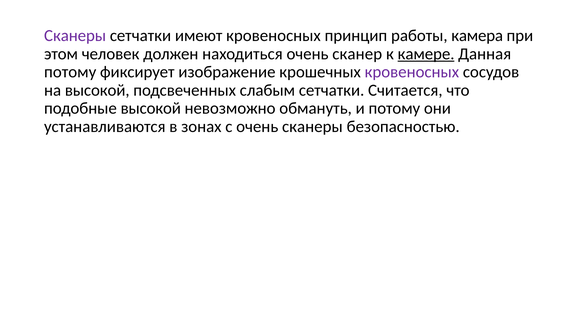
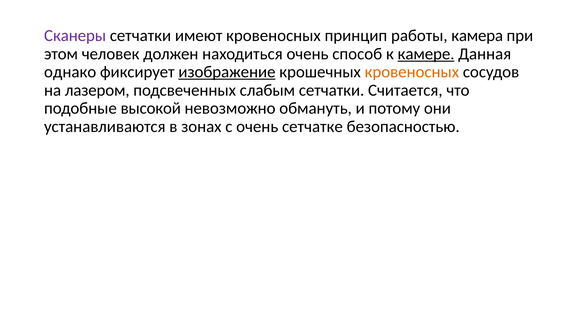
сканер: сканер -> способ (357, 54)
потому: потому -> однако (70, 72)
изображение underline: none -> present (227, 72)
кровеносных colour: purple -> orange (412, 72)
на высокой: высокой -> лазером (97, 90)
очень сканеры: сканеры -> сетчатке (312, 127)
